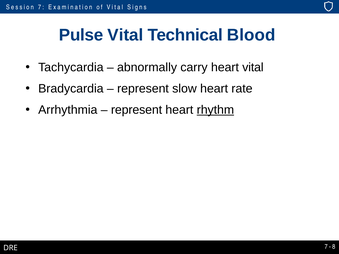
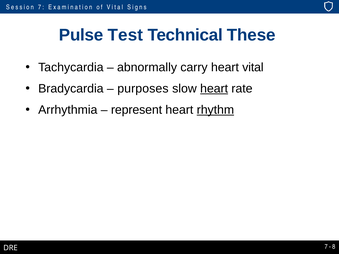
Pulse Vital: Vital -> Test (125, 35)
Blood: Blood -> These (251, 35)
represent: represent -> purposes (143, 89)
heart underline: none -> present (214, 89)
